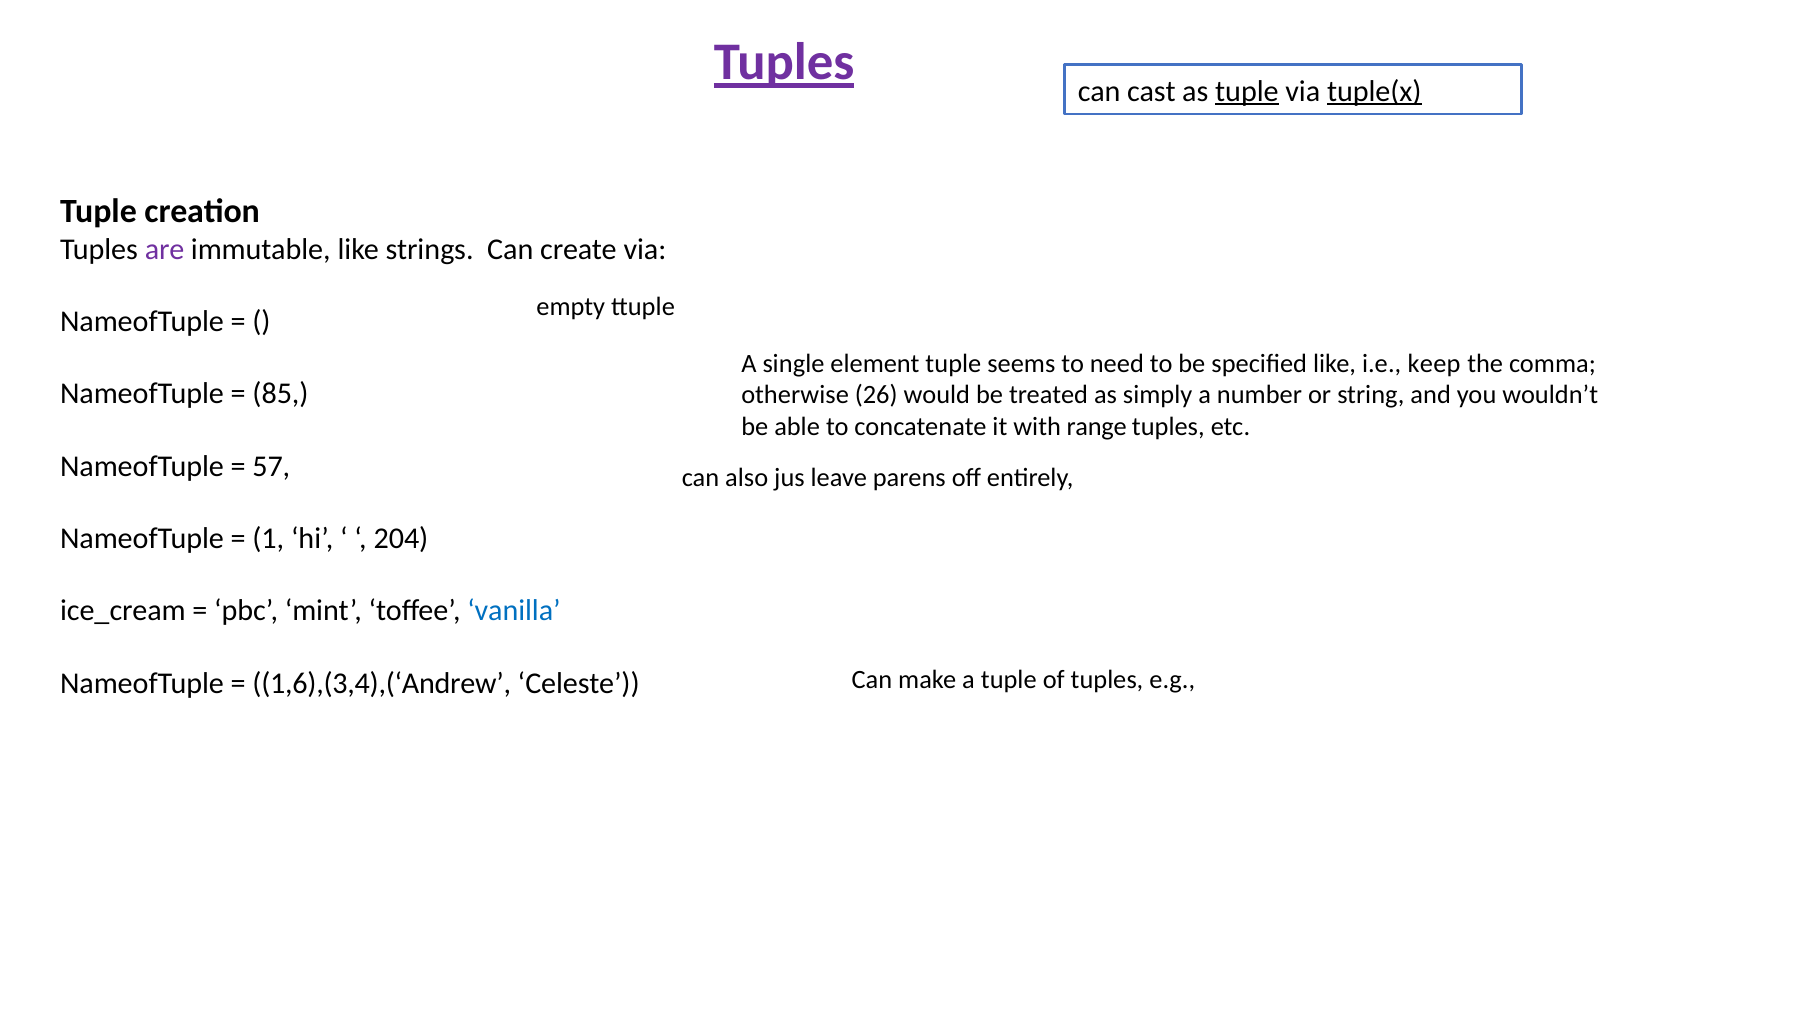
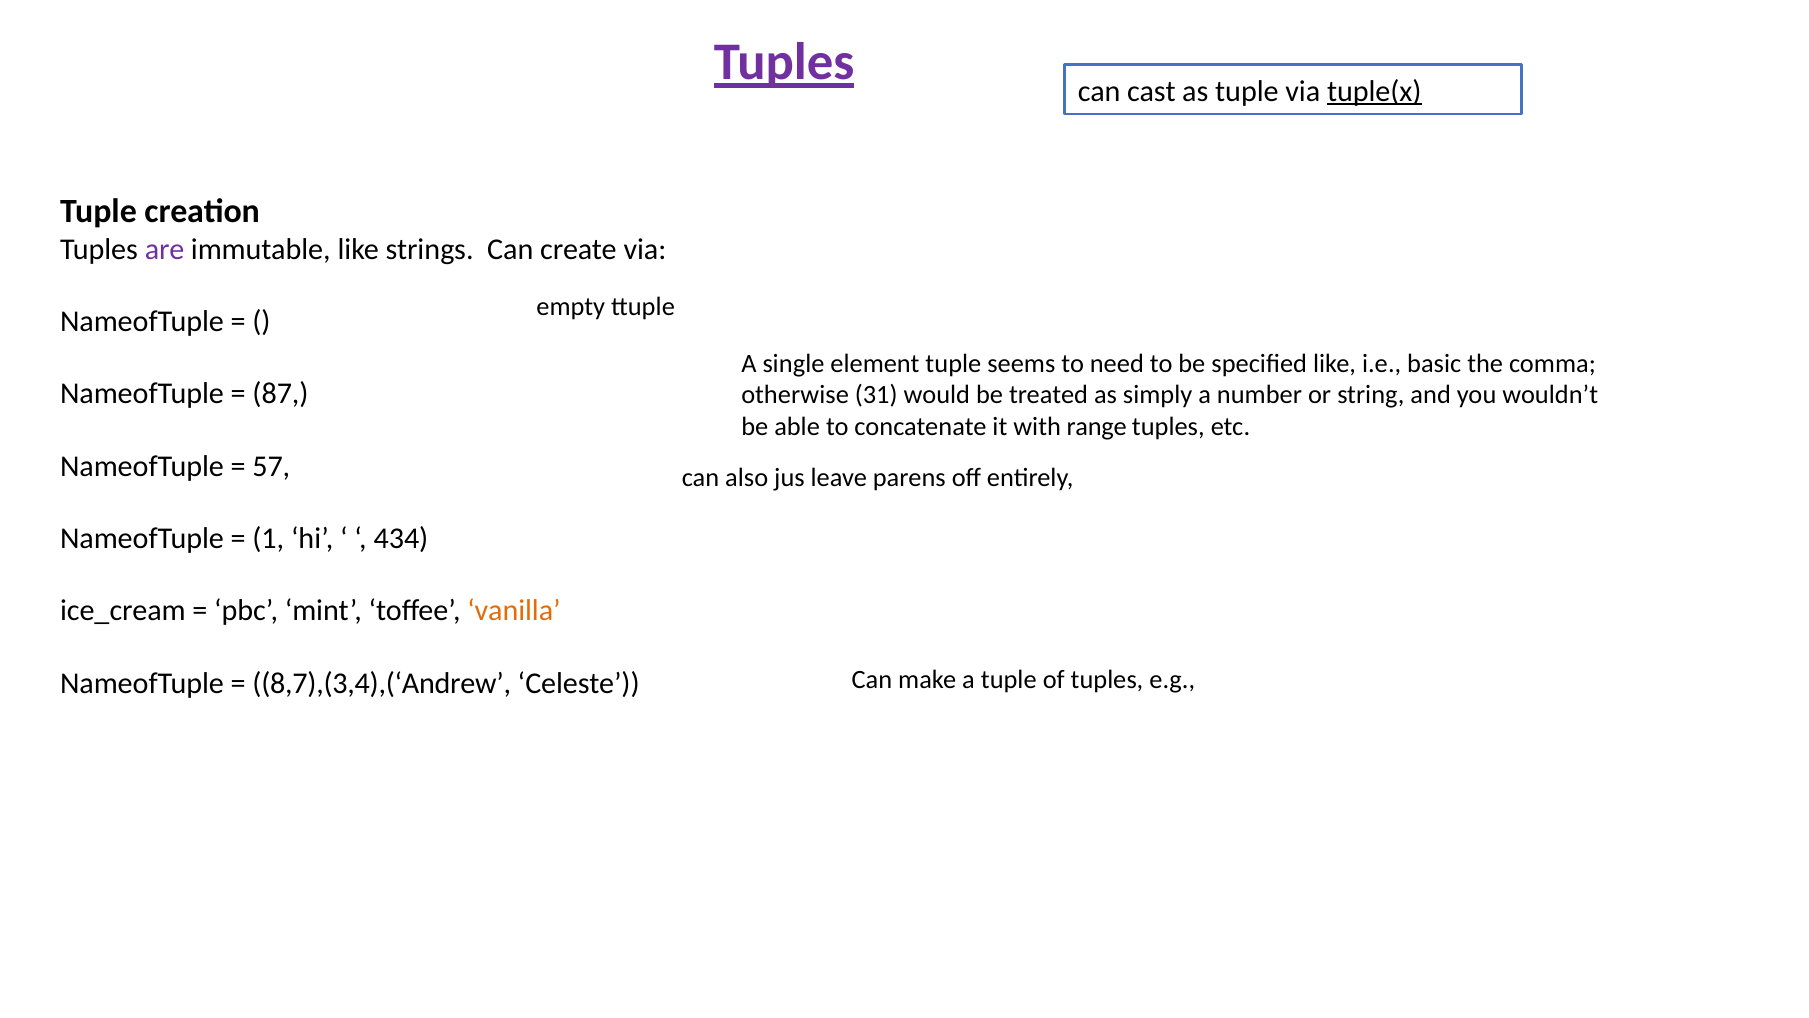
tuple underline: present -> none (1247, 91)
keep: keep -> basic (1434, 363)
85: 85 -> 87 (281, 394)
26: 26 -> 31 (876, 395)
204: 204 -> 434 (401, 538)
vanilla colour: blue -> orange (514, 611)
1,6),(3,4),(‘Andrew: 1,6),(3,4),(‘Andrew -> 8,7),(3,4),(‘Andrew (382, 683)
